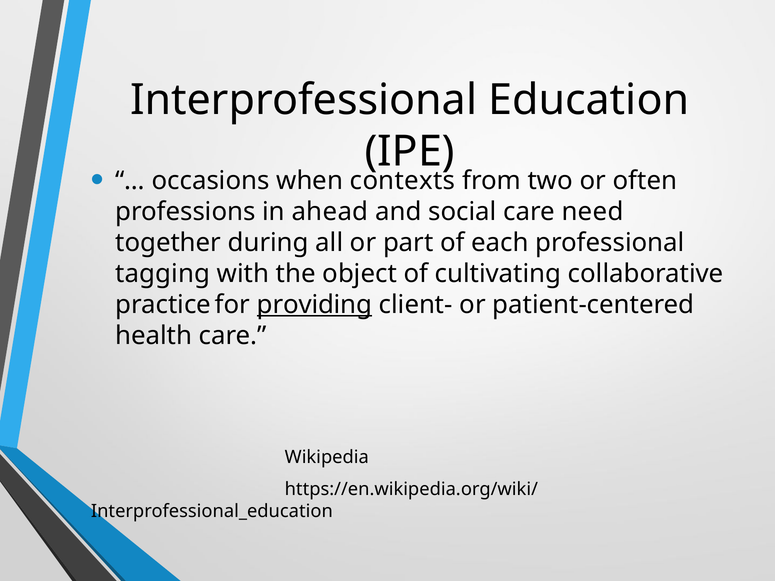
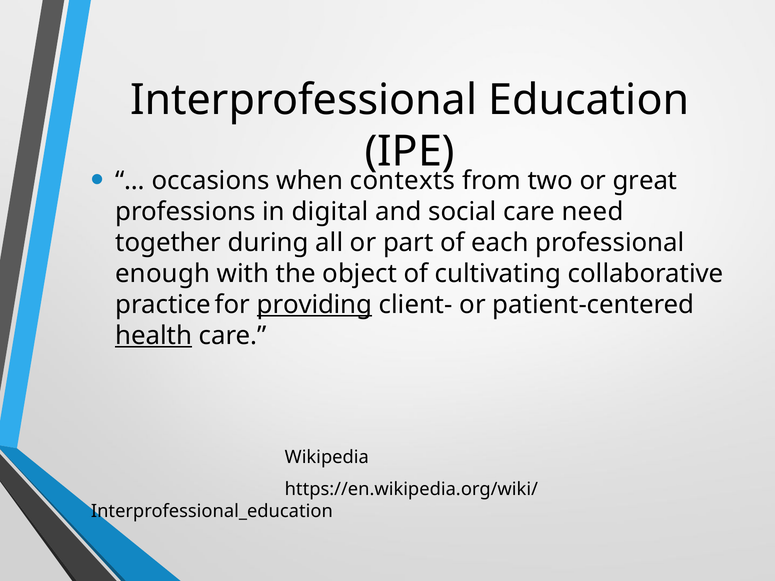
often: often -> great (645, 181)
ahead: ahead -> digital (330, 212)
tagging: tagging -> enough (163, 274)
health underline: none -> present (154, 336)
